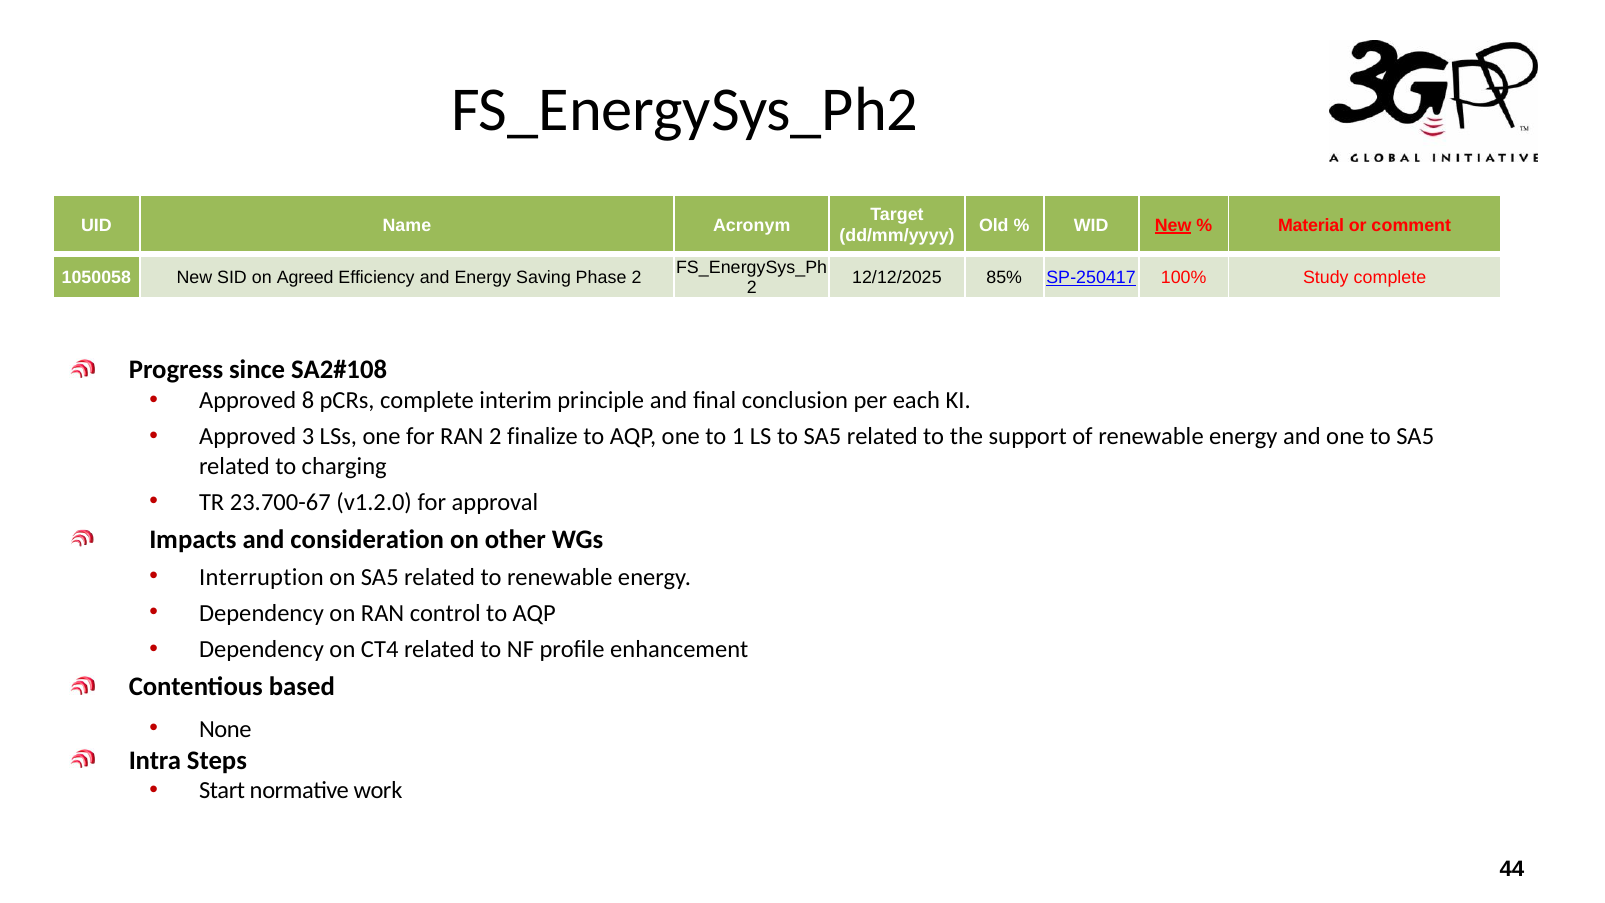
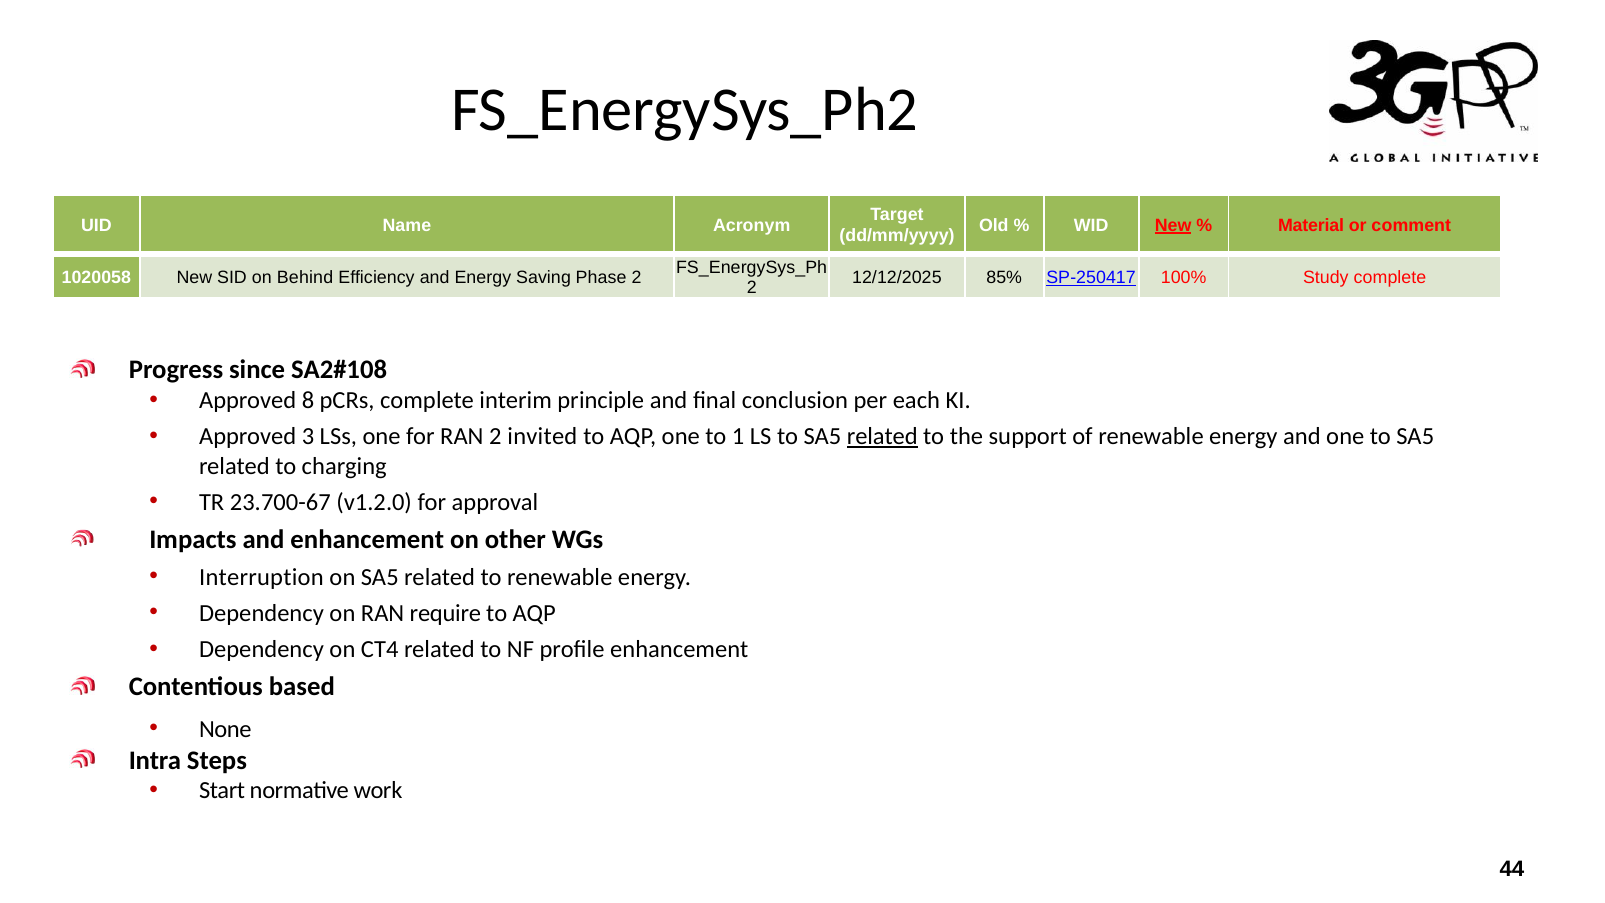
1050058: 1050058 -> 1020058 (96, 277)
Agreed: Agreed -> Behind (305, 277)
finalize: finalize -> invited (542, 436)
related underline: none -> present (882, 436)
and consideration: consideration -> enhancement (367, 540)
control: control -> require (445, 613)
